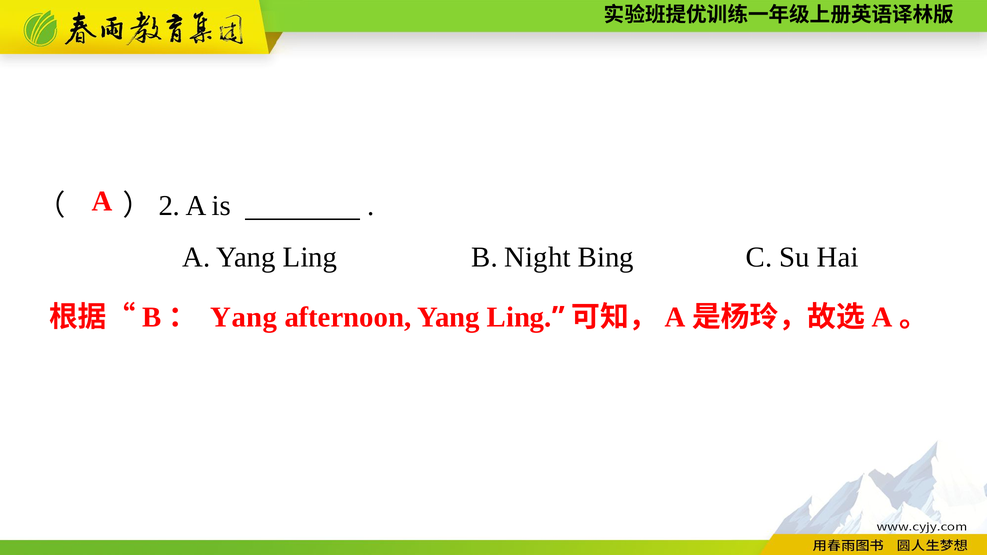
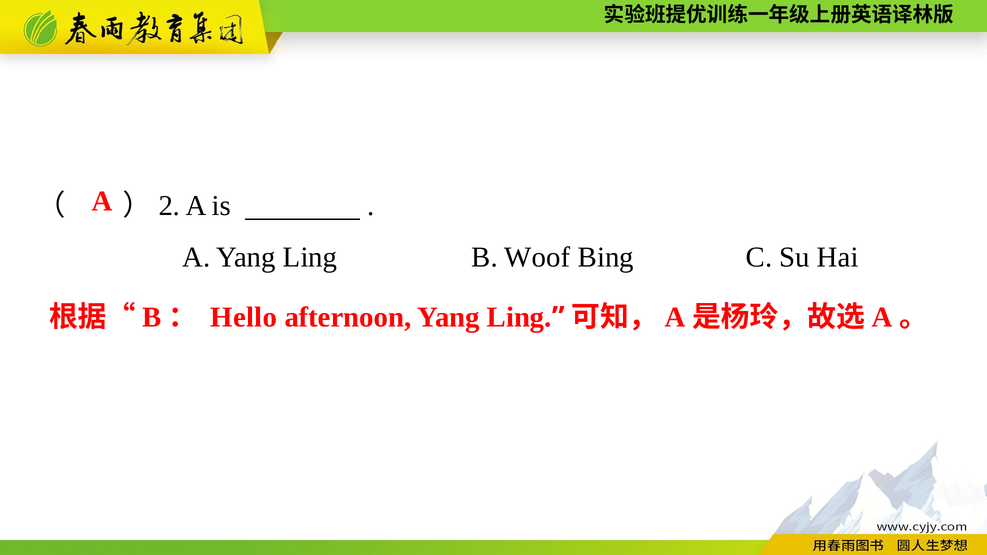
Night: Night -> Woof (537, 257)
Yang: Yang -> Hello (244, 317)
